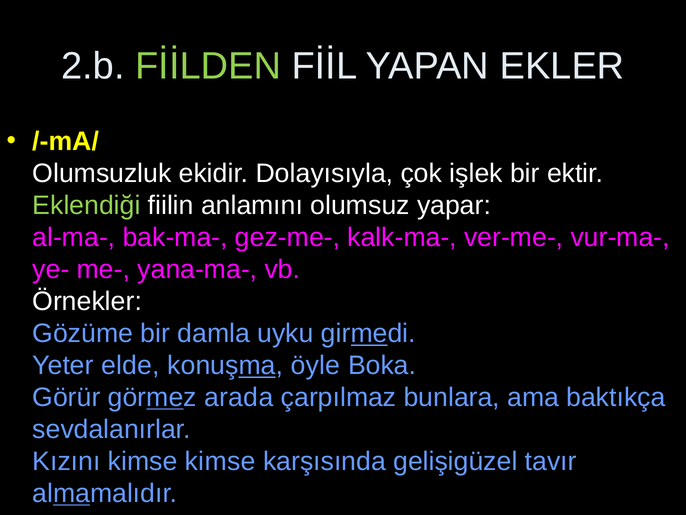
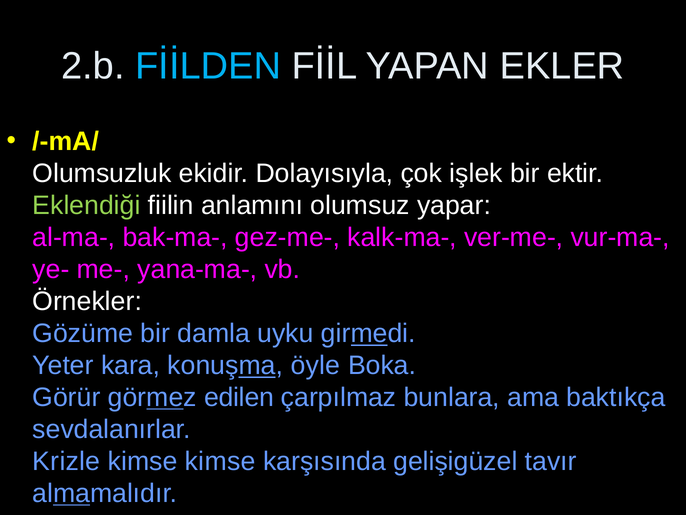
FİİLDEN colour: light green -> light blue (208, 66)
elde: elde -> kara (131, 365)
arada: arada -> edilen (239, 397)
Kızını: Kızını -> Krizle (66, 461)
